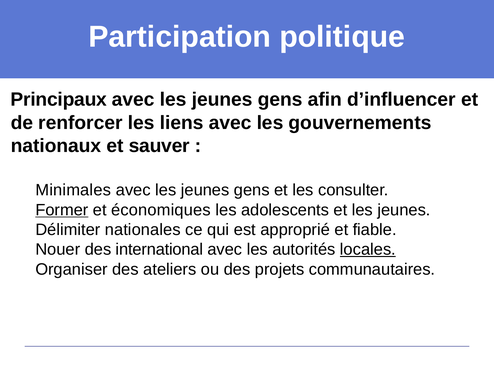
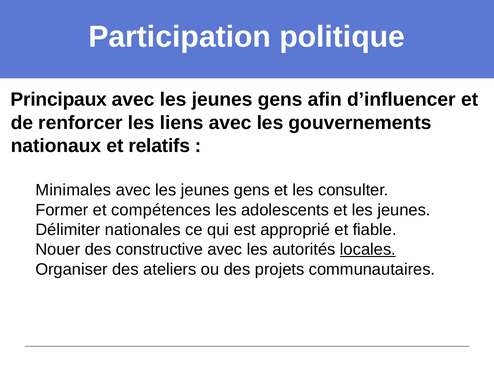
sauver: sauver -> relatifs (159, 146)
Former underline: present -> none (62, 210)
économiques: économiques -> compétences (161, 210)
international: international -> constructive (159, 249)
